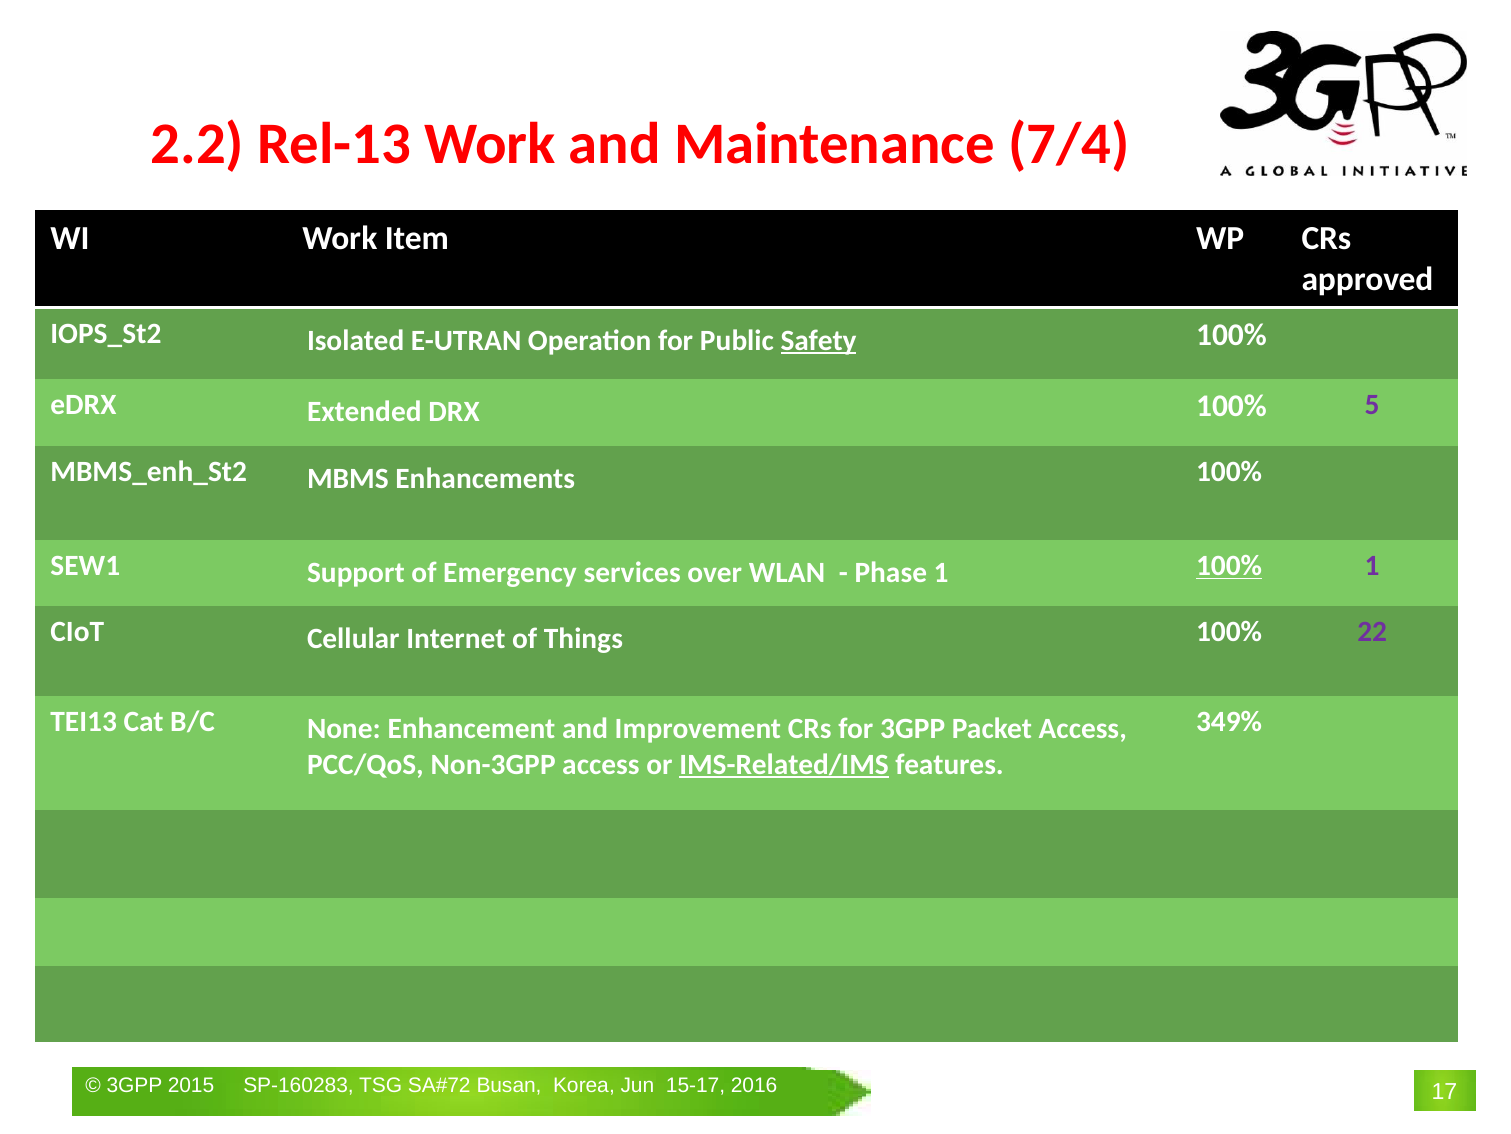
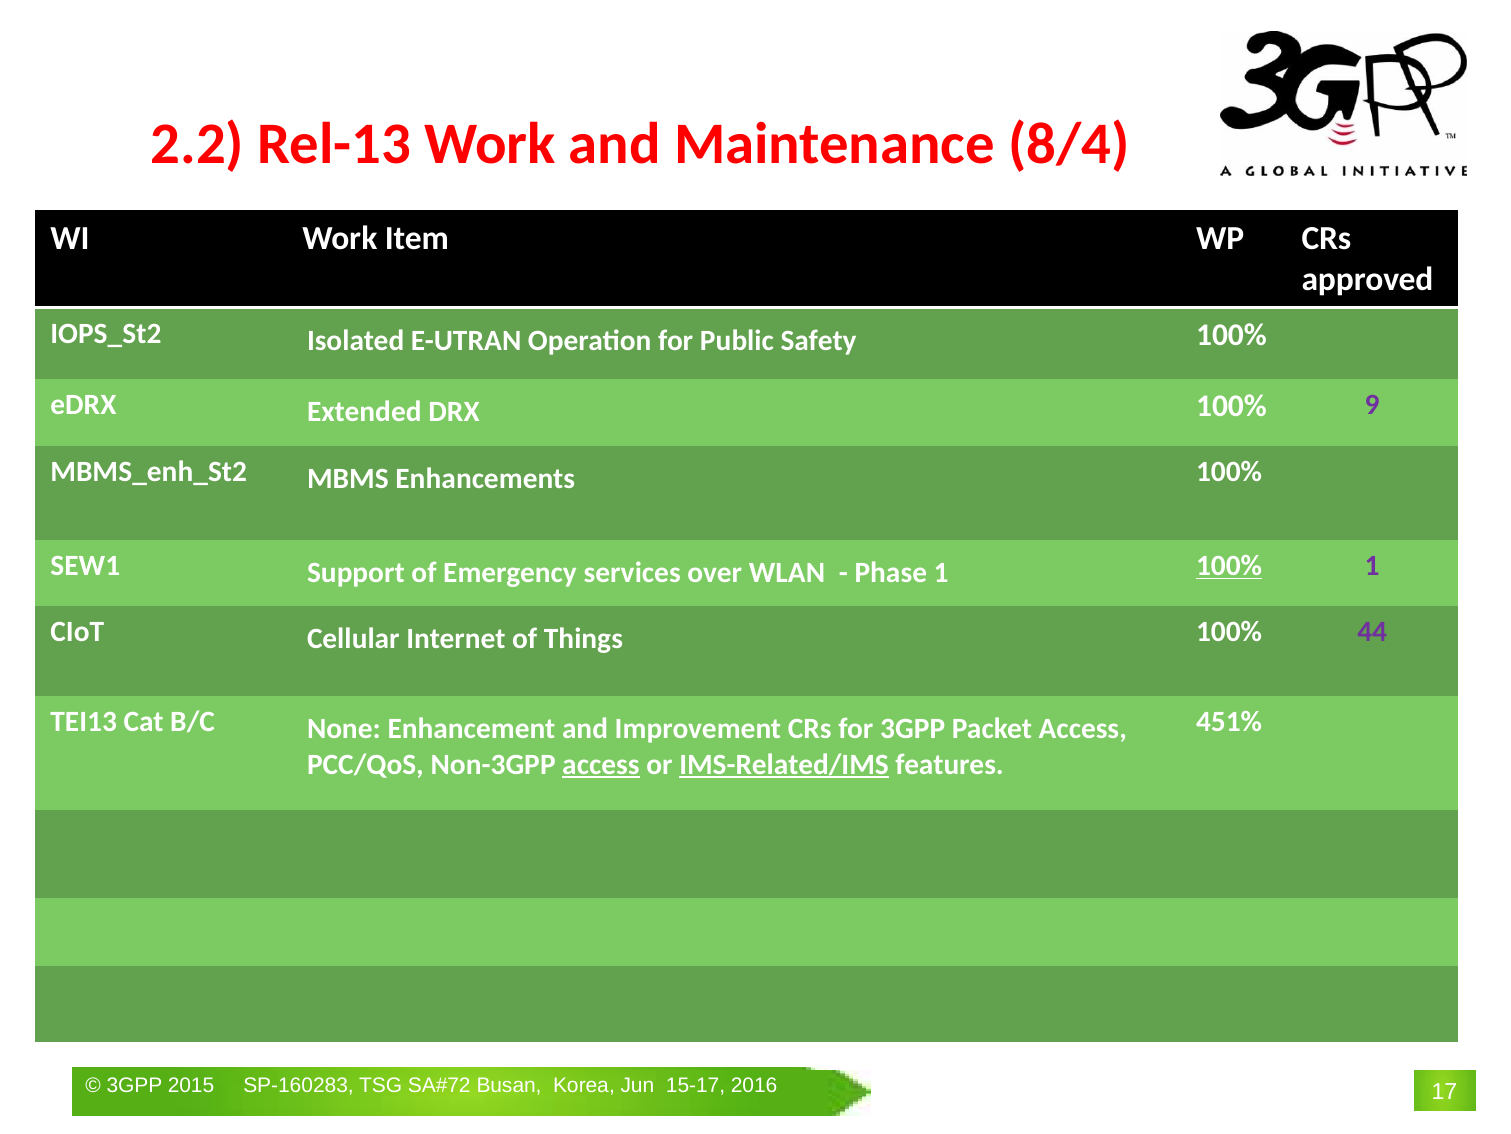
7/4: 7/4 -> 8/4 (1069, 144)
Safety underline: present -> none (819, 341)
5: 5 -> 9 (1372, 404)
22: 22 -> 44 (1372, 631)
349%: 349% -> 451% (1229, 721)
access underline: none -> present (601, 764)
